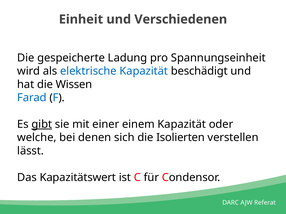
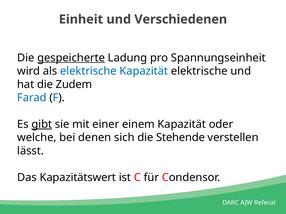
gespeicherte underline: none -> present (71, 58)
Kapazität beschädigt: beschädigt -> elektrische (199, 71)
Wissen: Wissen -> Zudem (74, 85)
Isolierten: Isolierten -> Stehende (181, 138)
